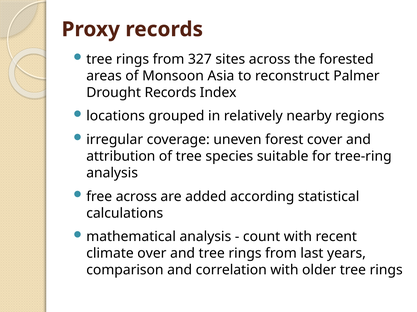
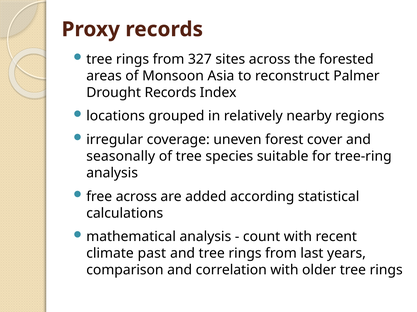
attribution: attribution -> seasonally (121, 157)
over: over -> past (152, 254)
